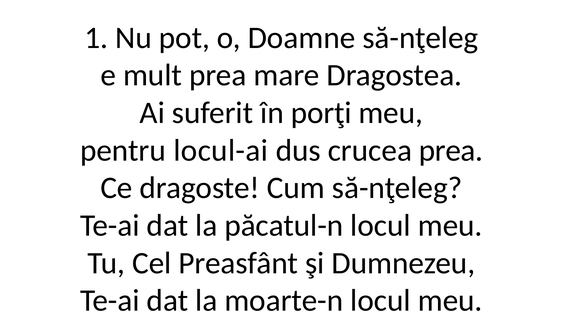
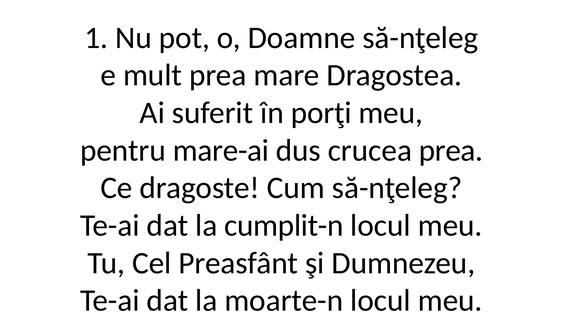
locul-ai: locul-ai -> mare-ai (221, 150)
păcatul-n: păcatul-n -> cumplit-n (284, 225)
